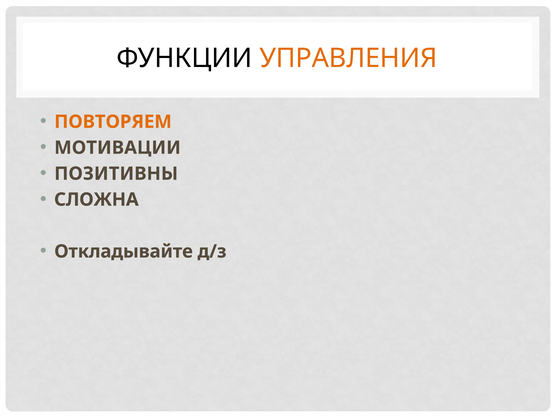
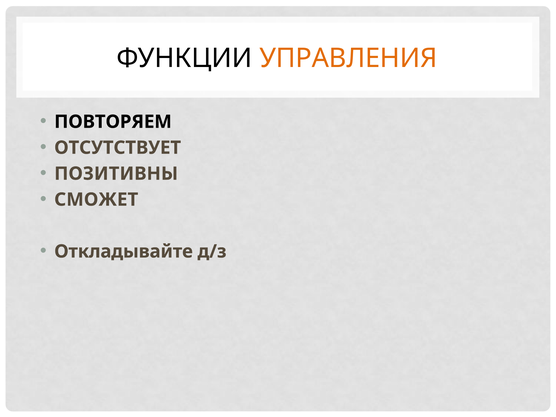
ПОВТОРЯЕМ colour: orange -> black (113, 122)
МОТИВАЦИИ: МОТИВАЦИИ -> ОТСУТСТВУЕТ (118, 148)
СЛОЖНА: СЛОЖНА -> СМОЖЕТ (96, 200)
